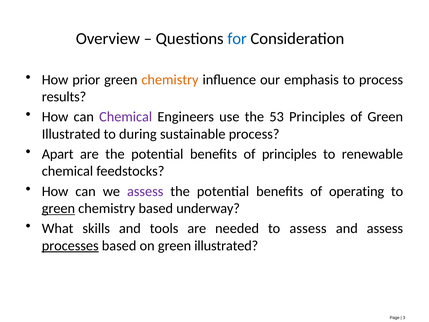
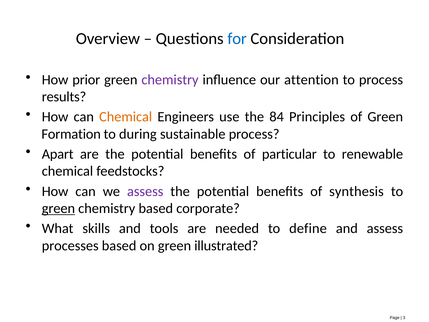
chemistry colour: orange -> purple (170, 80)
emphasis: emphasis -> attention (311, 80)
Chemical colour: purple -> orange (126, 117)
53: 53 -> 84 (277, 117)
Illustrated: Illustrated -> Formation (71, 134)
of principles: principles -> particular (289, 154)
operating: operating -> synthesis (356, 191)
underway: underway -> corporate (208, 208)
to assess: assess -> define (308, 228)
processes underline: present -> none (70, 245)
